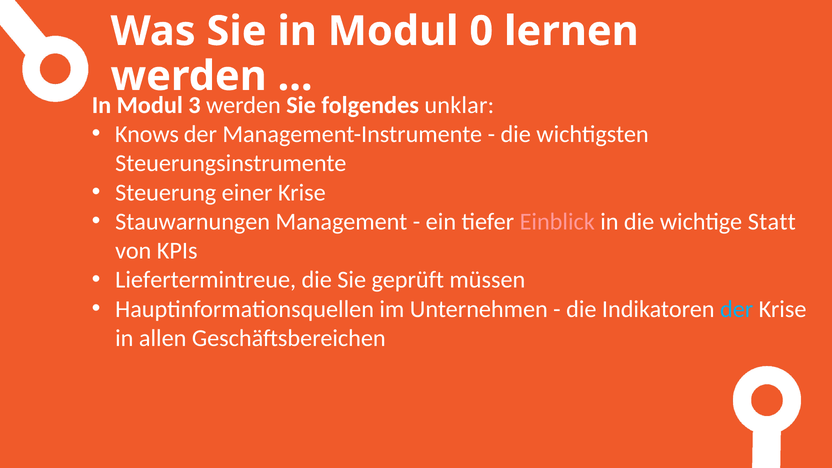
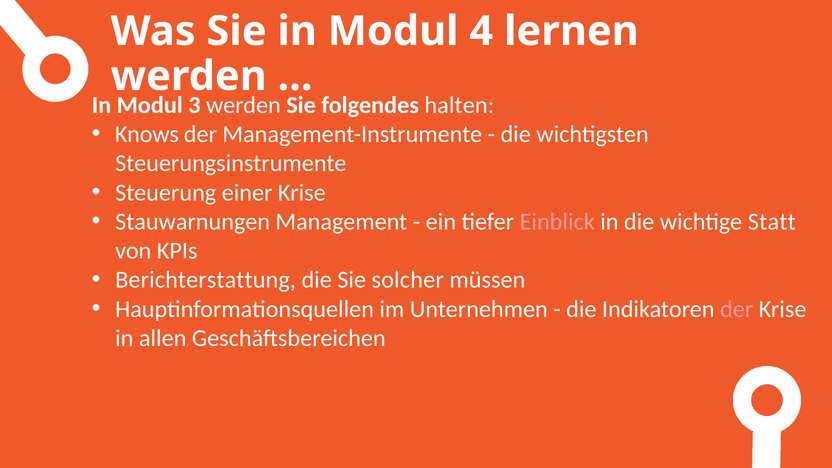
0: 0 -> 4 (481, 31)
unklar: unklar -> halten (459, 105)
Liefertermintreue: Liefertermintreue -> Berichterstattung (206, 280)
geprüft: geprüft -> solcher (408, 280)
der colour: light blue -> pink (737, 309)
